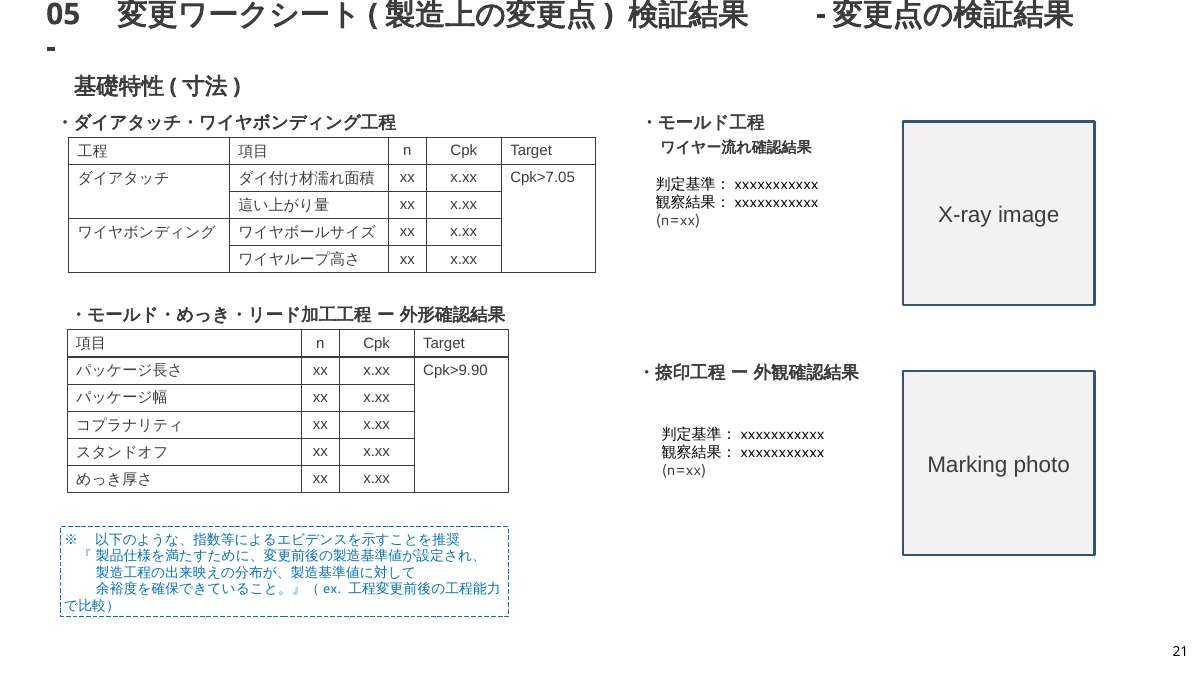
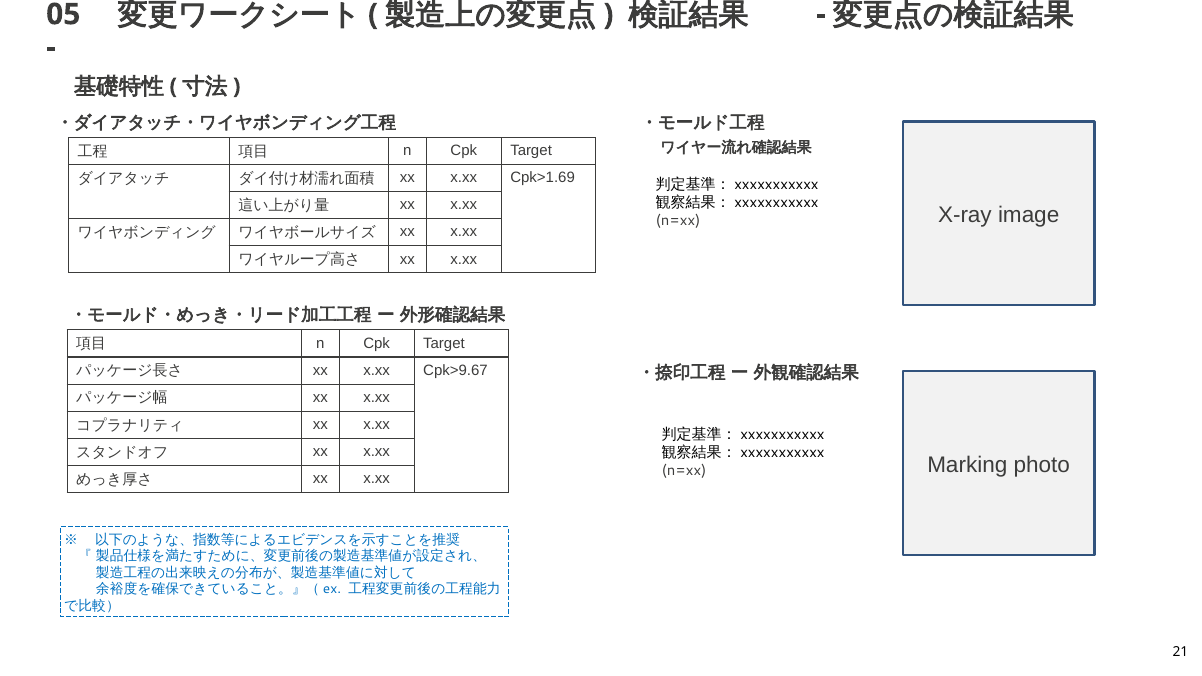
Cpk>7.05: Cpk>7.05 -> Cpk>1.69 (543, 178)
Cpk>9.90: Cpk>9.90 -> Cpk>9.67 (456, 370)
